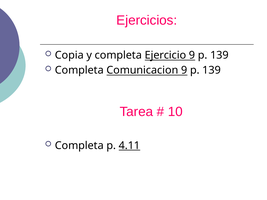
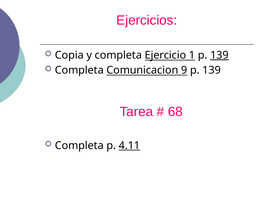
Ejercicio 9: 9 -> 1 (192, 55)
139 underline: none -> present (219, 55)
10: 10 -> 68 (175, 112)
